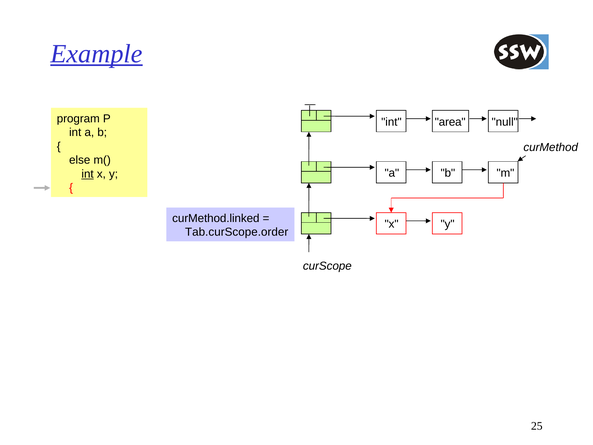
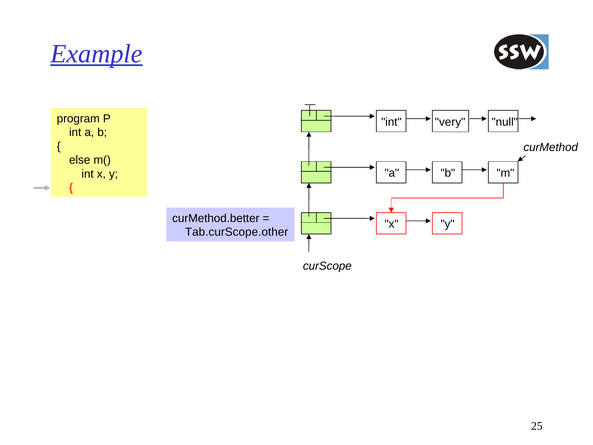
area: area -> very (450, 122)
int underline: present -> none (88, 174)
curMethod.linked: curMethod.linked -> curMethod.better (216, 218)
Tab.curScope.order: Tab.curScope.order -> Tab.curScope.other (237, 232)
